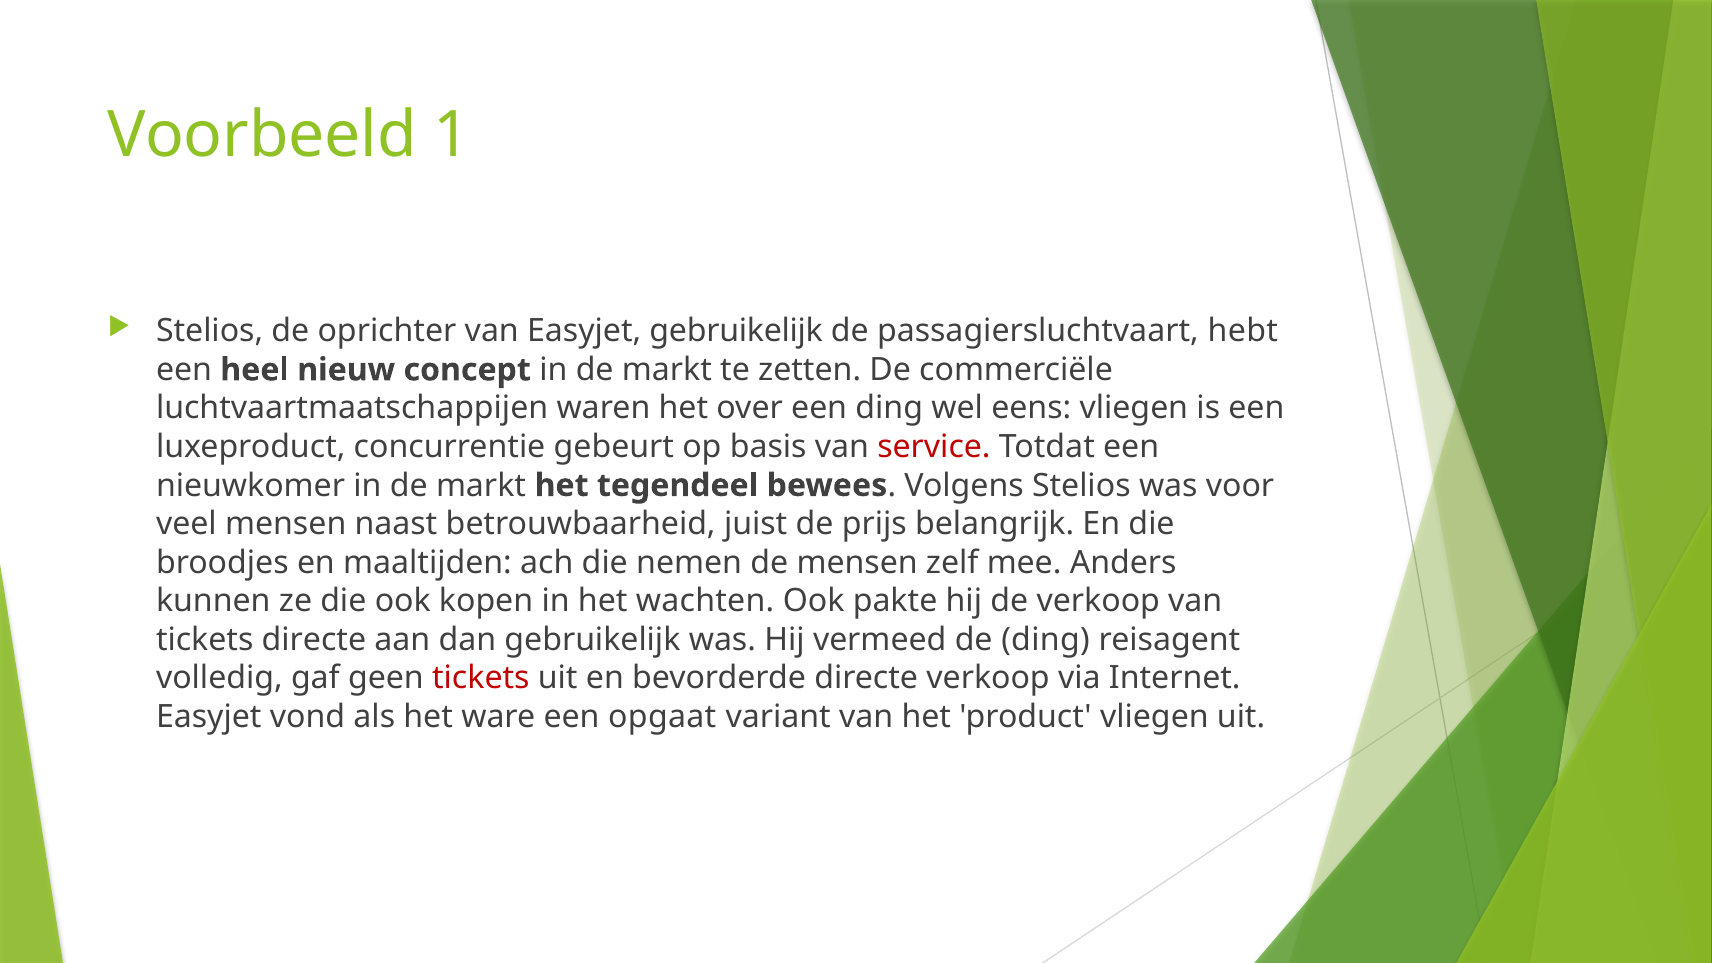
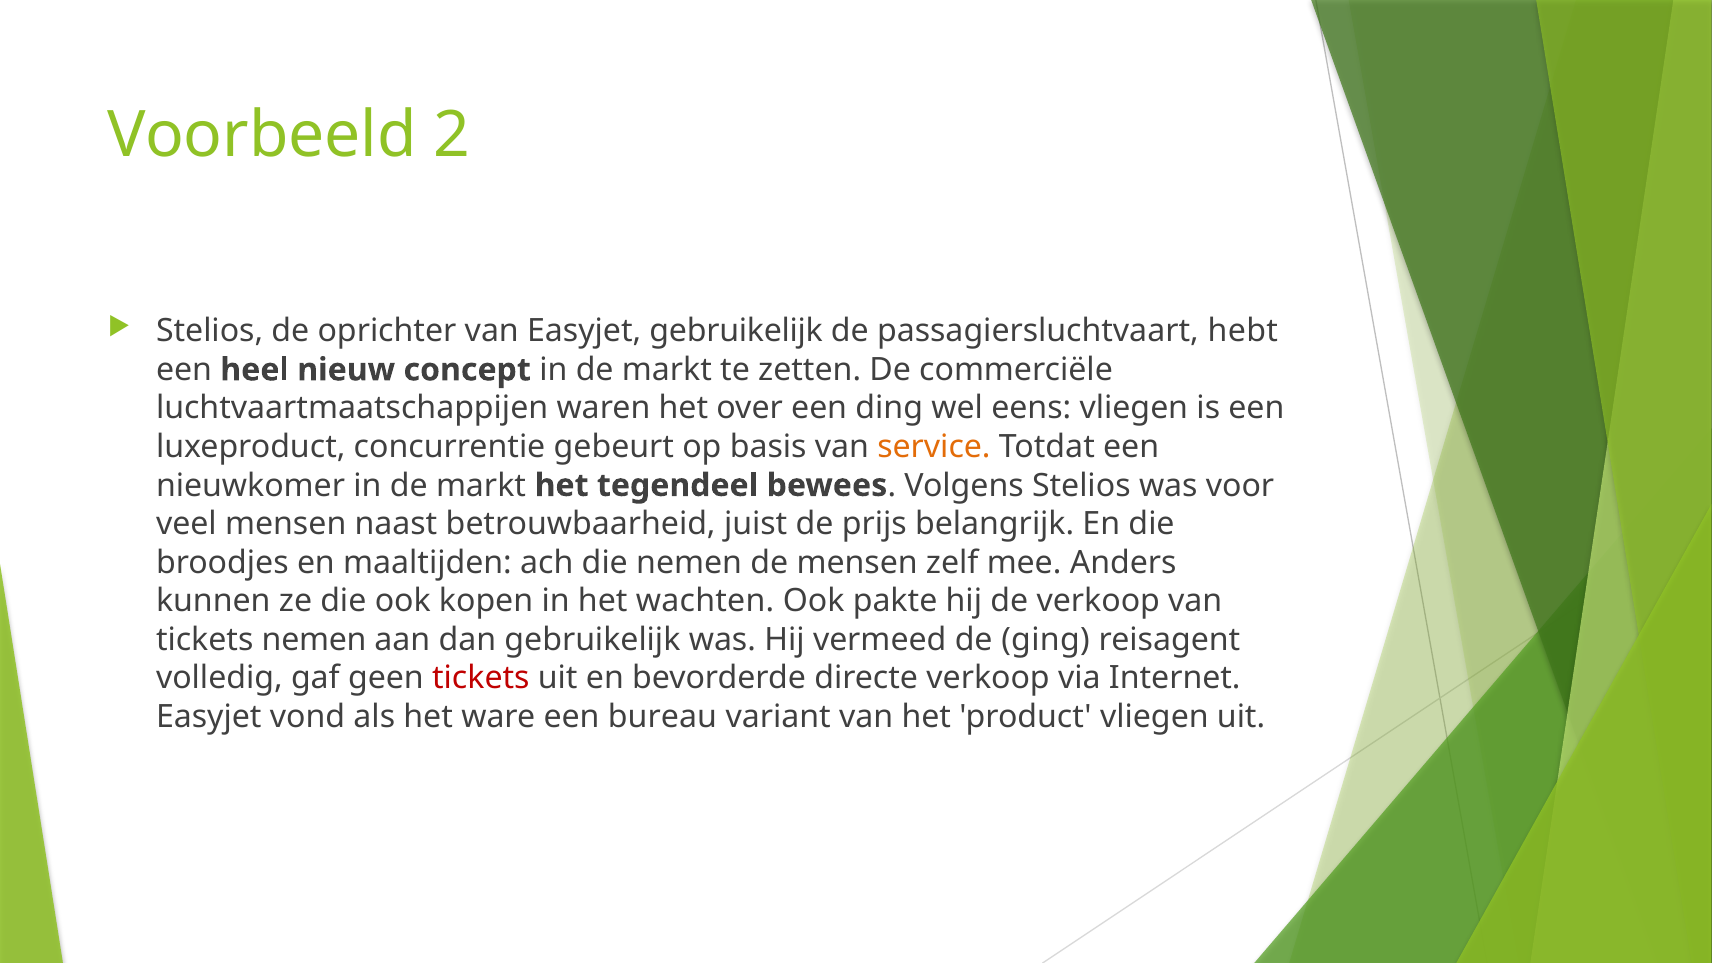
1: 1 -> 2 (452, 135)
service colour: red -> orange (934, 447)
tickets directe: directe -> nemen (314, 639)
de ding: ding -> ging (1046, 639)
opgaat: opgaat -> bureau (662, 717)
